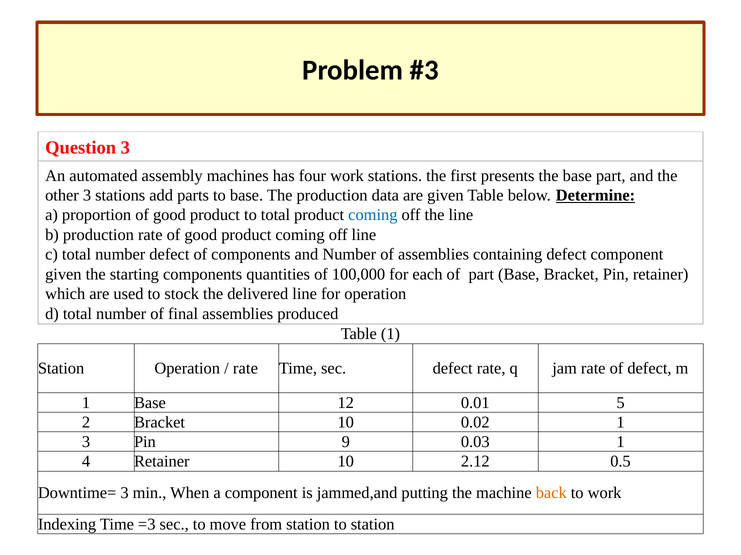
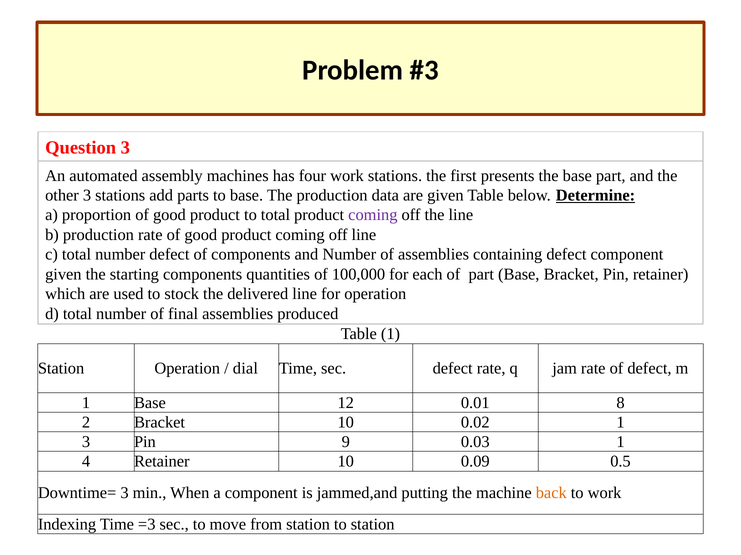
coming colour: blue -> purple (373, 215)
rate: rate -> dial (245, 369)
5: 5 -> 8 (621, 403)
2.12: 2.12 -> 0.09 (475, 462)
